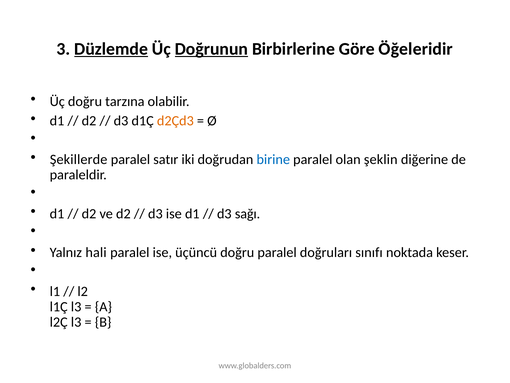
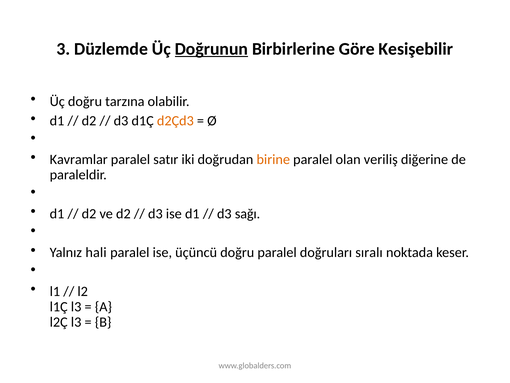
Düzlemde underline: present -> none (111, 49)
Öğeleridir: Öğeleridir -> Kesişebilir (416, 49)
Şekillerde: Şekillerde -> Kavramlar (79, 159)
birine colour: blue -> orange (273, 159)
şeklin: şeklin -> veriliş (381, 159)
sınıfı: sınıfı -> sıralı (369, 252)
